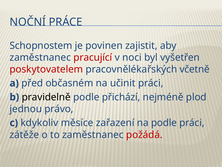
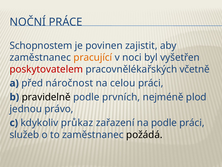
pracující colour: red -> orange (93, 57)
občasném: občasném -> náročnost (69, 83)
učinit: učinit -> celou (123, 83)
přichází: přichází -> prvních (121, 97)
měsíce: měsíce -> průkaz (77, 122)
zátěže: zátěže -> služeb (24, 134)
požádá colour: red -> black (144, 134)
